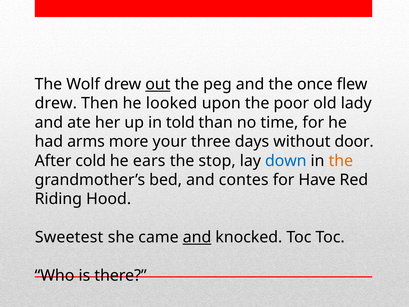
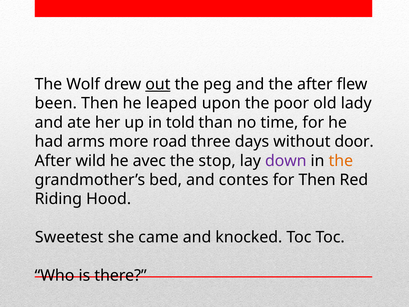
the once: once -> after (315, 84)
drew: drew -> been (56, 103)
looked: looked -> leaped (172, 103)
your: your -> road (170, 142)
cold: cold -> wild (91, 161)
ears: ears -> avec (149, 161)
down colour: blue -> purple (286, 161)
for Have: Have -> Then (317, 180)
and underline: present -> none (197, 237)
